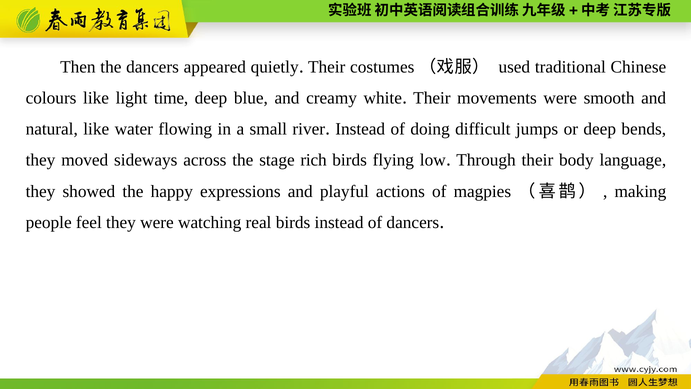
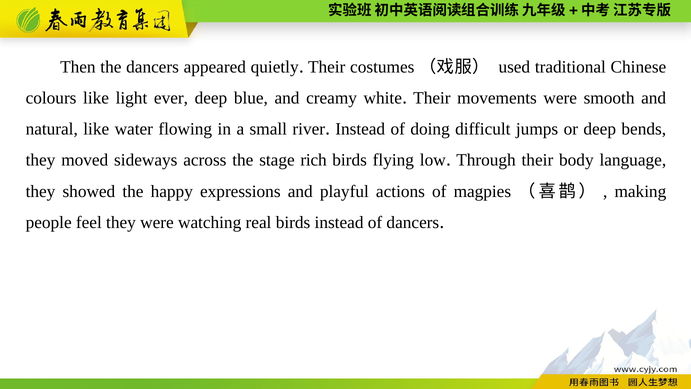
time: time -> ever (171, 98)
